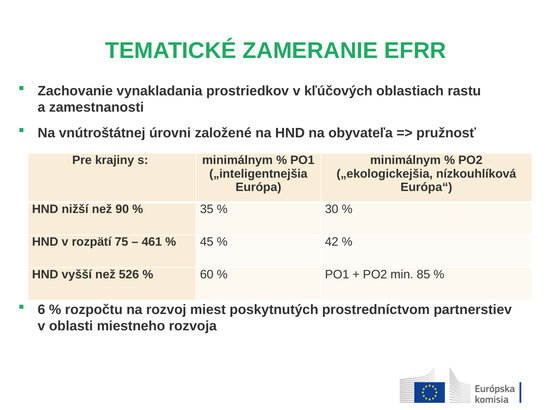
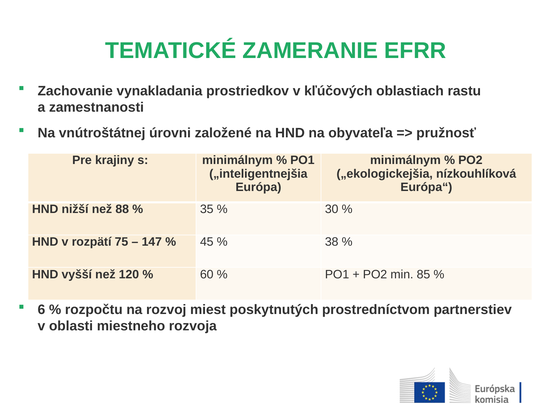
90: 90 -> 88 (122, 209)
461: 461 -> 147 (152, 242)
42: 42 -> 38 (332, 242)
526: 526 -> 120 (129, 275)
